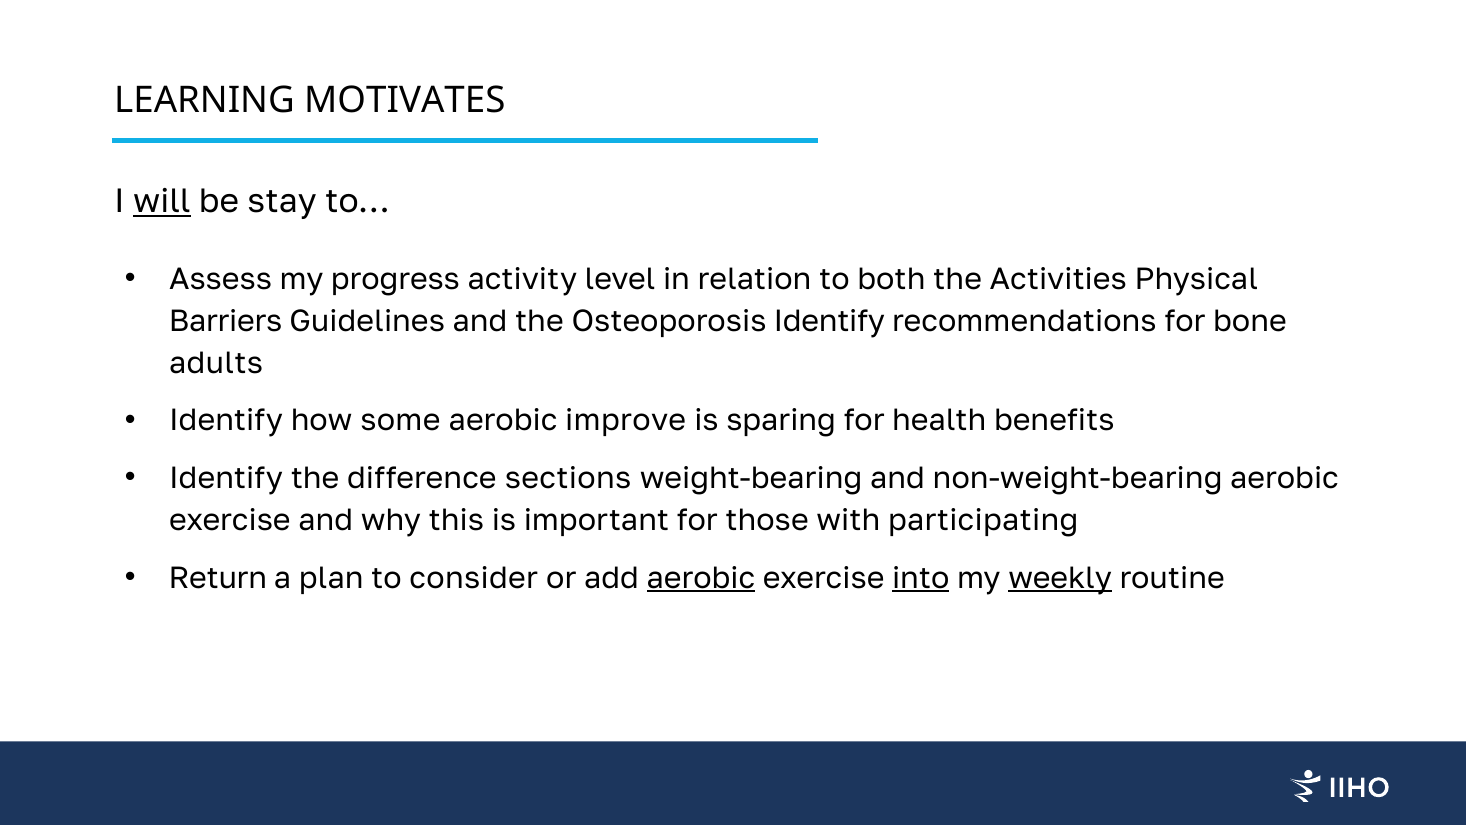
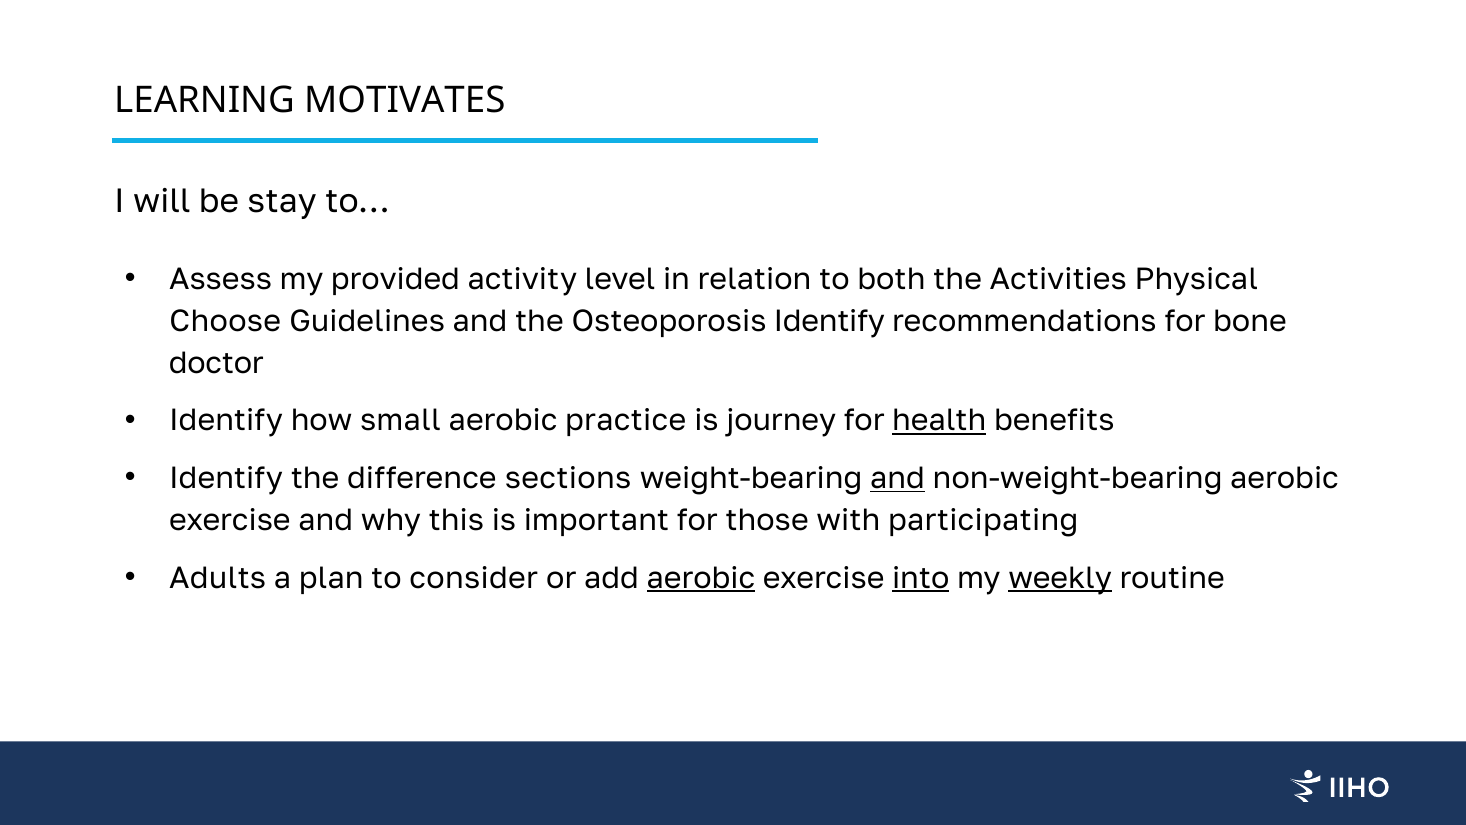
will underline: present -> none (162, 202)
progress: progress -> provided (395, 279)
Barriers: Barriers -> Choose (225, 321)
adults: adults -> doctor (216, 363)
some: some -> small (400, 421)
improve: improve -> practice (626, 421)
sparing: sparing -> journey (781, 421)
health underline: none -> present (939, 421)
and underline: none -> present (898, 478)
Return: Return -> Adults (218, 578)
